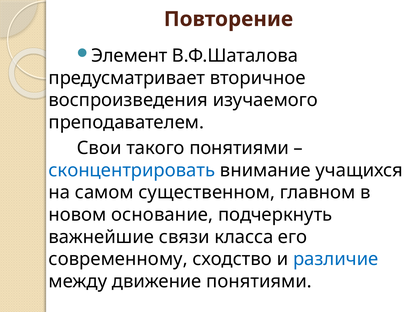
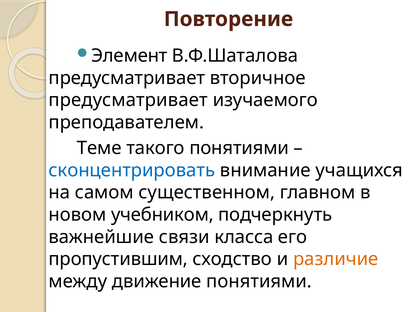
воспроизведения: воспроизведения -> предусматривает (128, 100)
Свои: Свои -> Теме (99, 148)
основание: основание -> учебником (162, 215)
современному: современному -> пропустившим (118, 259)
различие colour: blue -> orange (336, 259)
